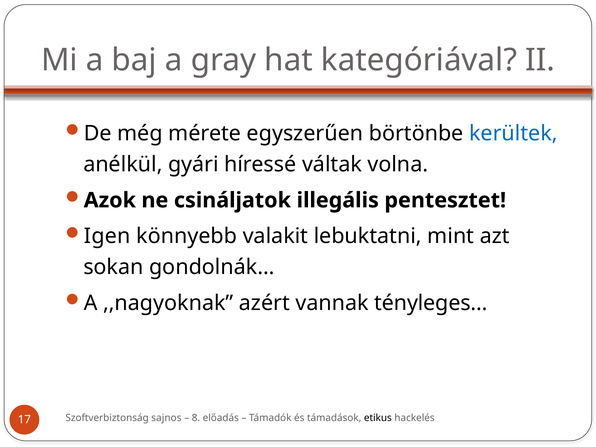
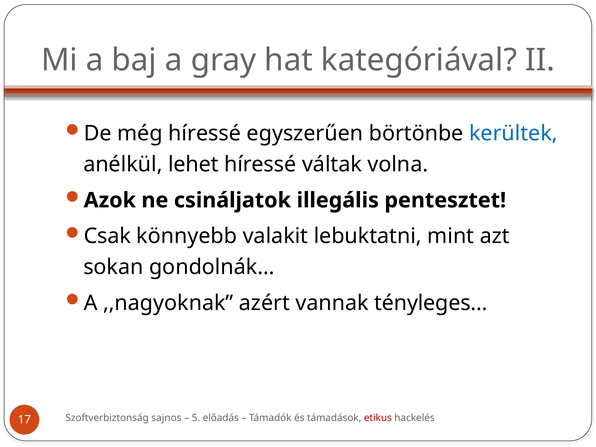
még mérete: mérete -> híressé (205, 133)
gyári: gyári -> lehet (193, 164)
Igen: Igen -> Csak (107, 236)
8: 8 -> 5 (196, 418)
etikus colour: black -> red (378, 418)
